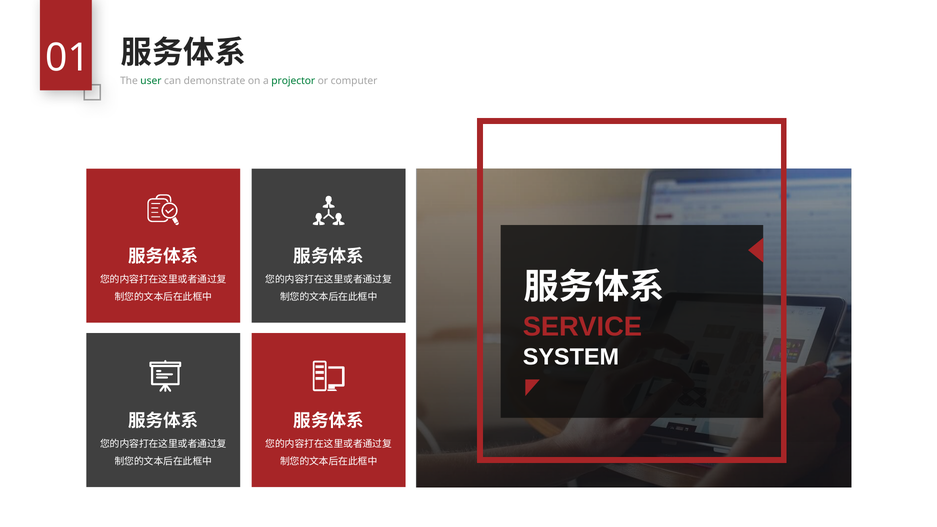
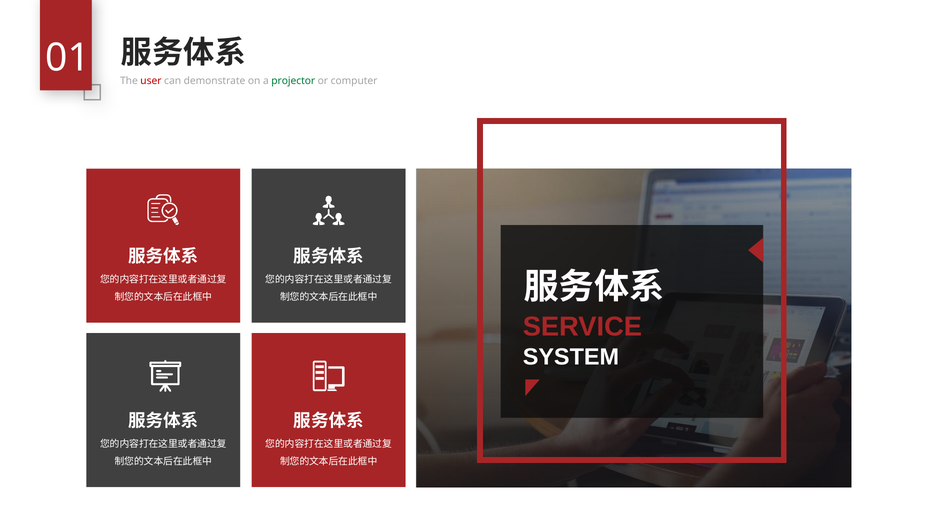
user colour: green -> red (151, 81)
